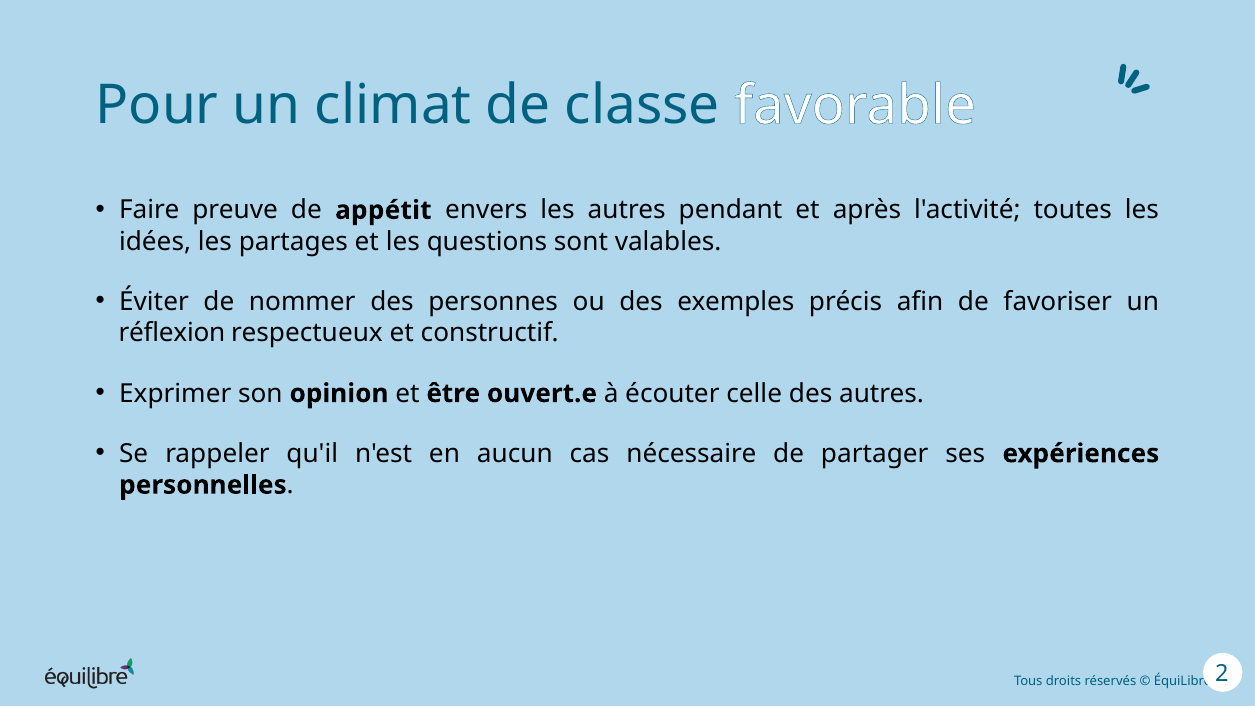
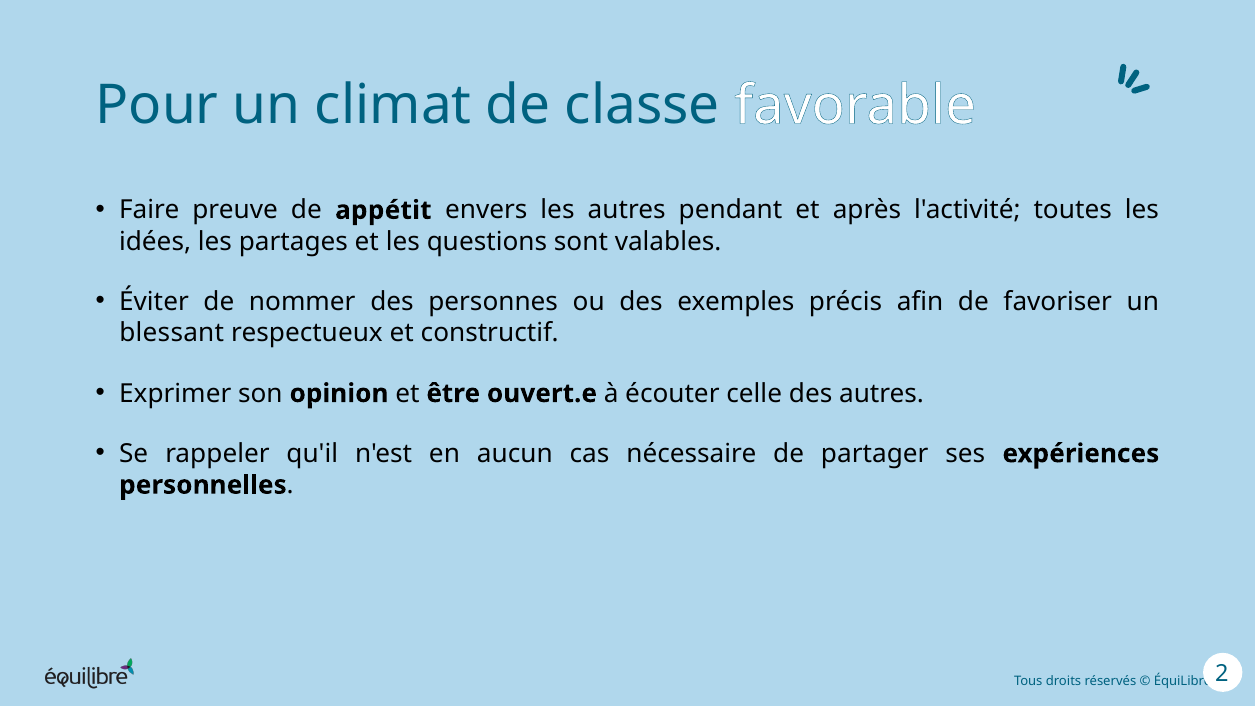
réflexion: réflexion -> blessant (172, 333)
